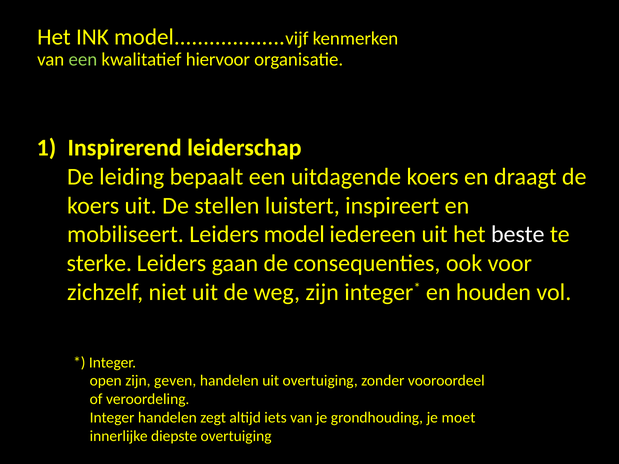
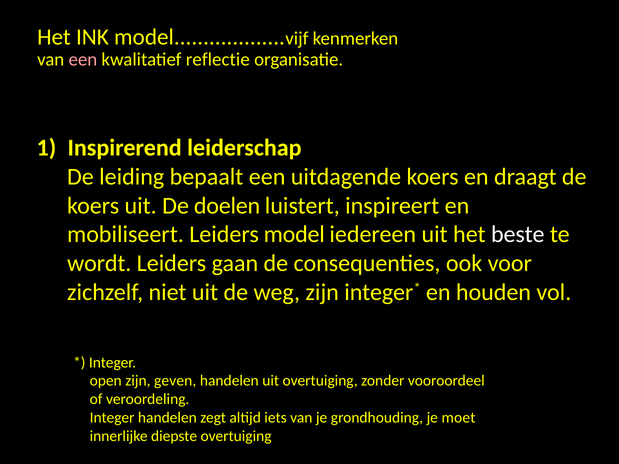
een colour: light green -> pink (83, 59)
hiervoor: hiervoor -> reflectie (218, 59)
stellen: stellen -> doelen (227, 206)
sterke: sterke -> wordt (99, 264)
